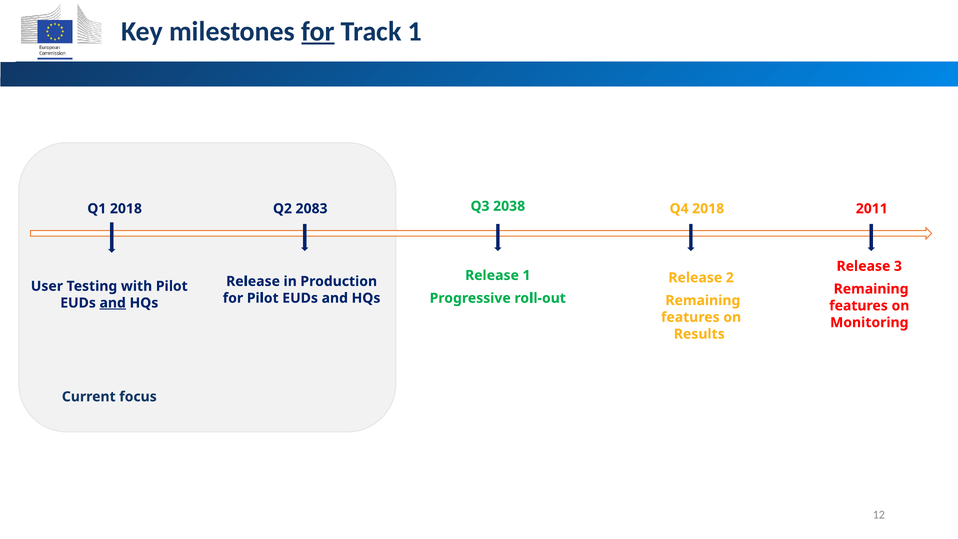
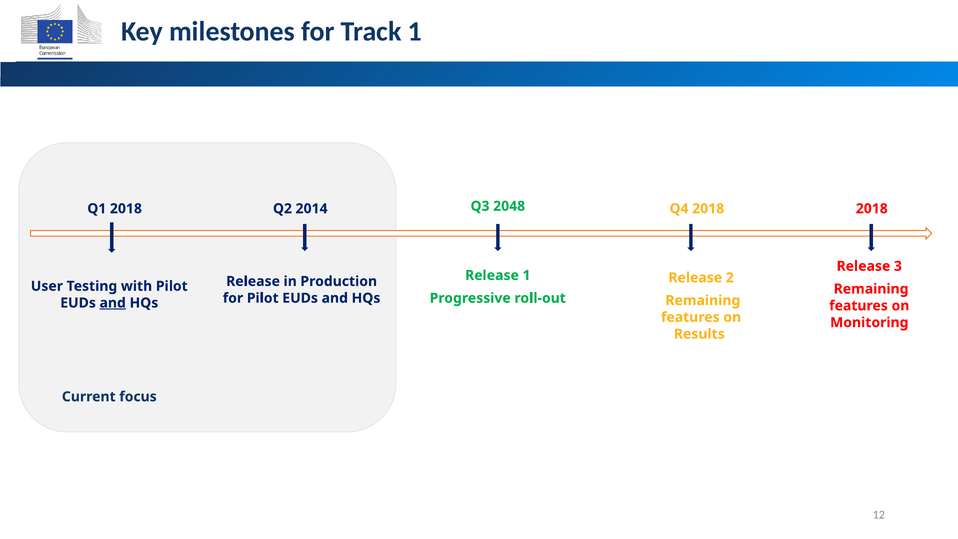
for underline: present -> none (318, 32)
2038: 2038 -> 2048 (509, 206)
2083: 2083 -> 2014 (312, 209)
2011: 2011 -> 2018 (872, 209)
